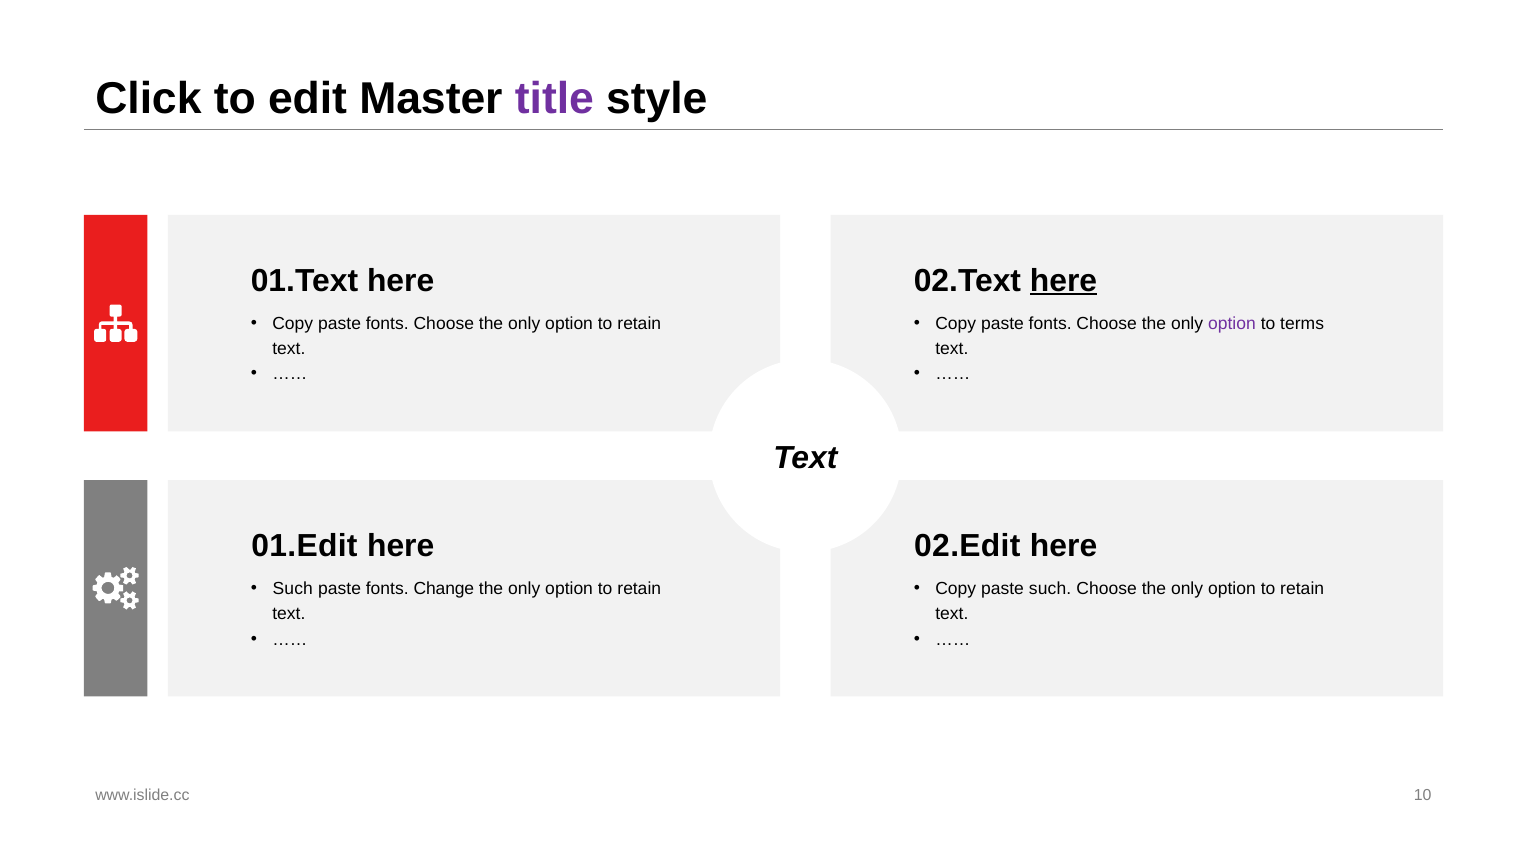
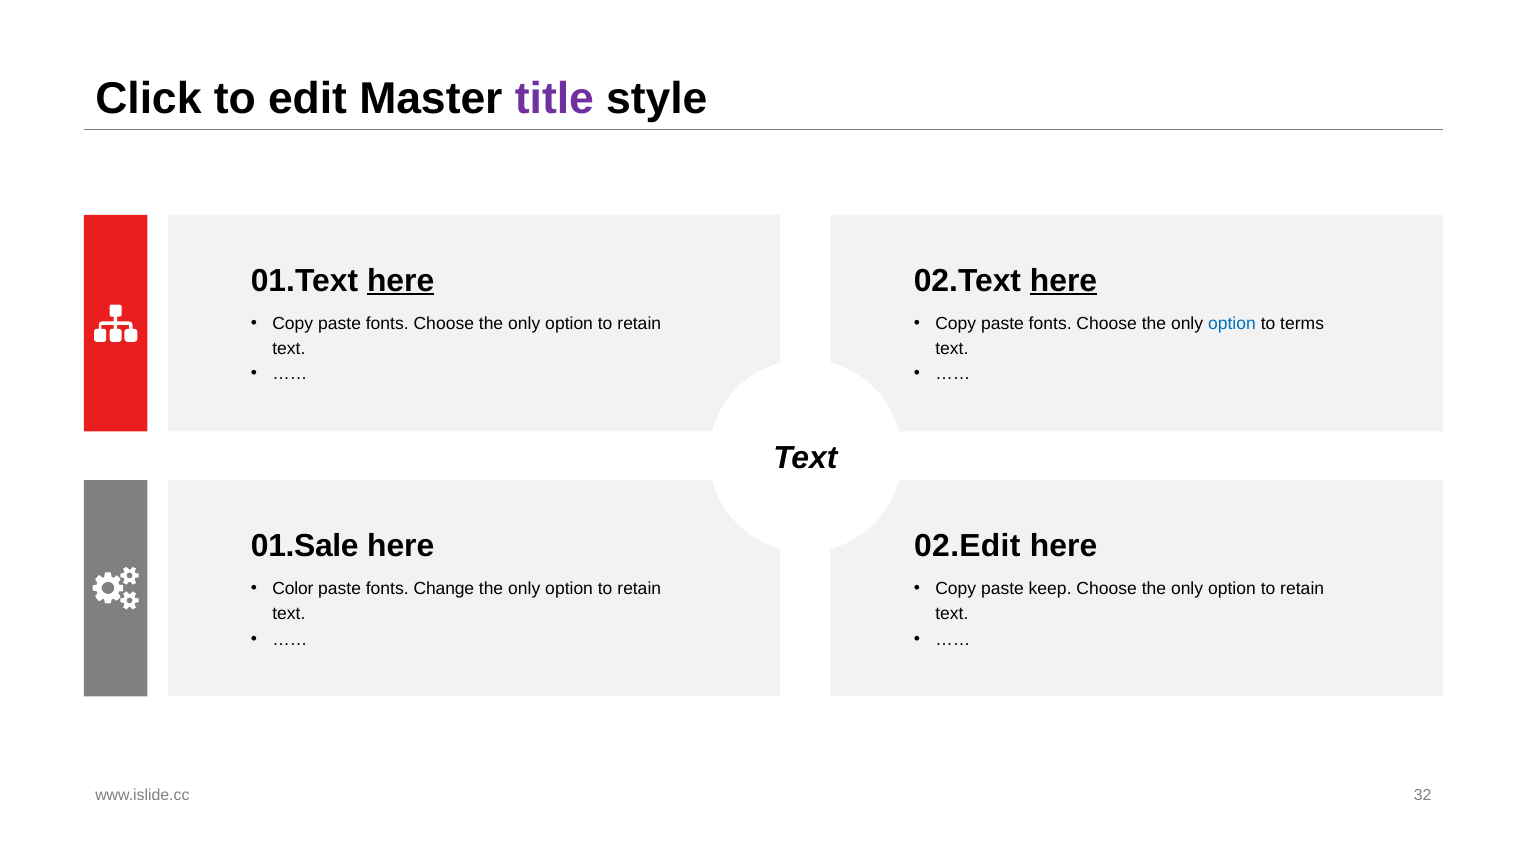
here underline: none -> present (401, 281)
option colour: purple -> blue (1232, 324)
01.Edit: 01.Edit -> 01.Sale (305, 546)
Such: Such -> Color (293, 589)
paste such: such -> keep (1050, 589)
10: 10 -> 32 (1423, 796)
